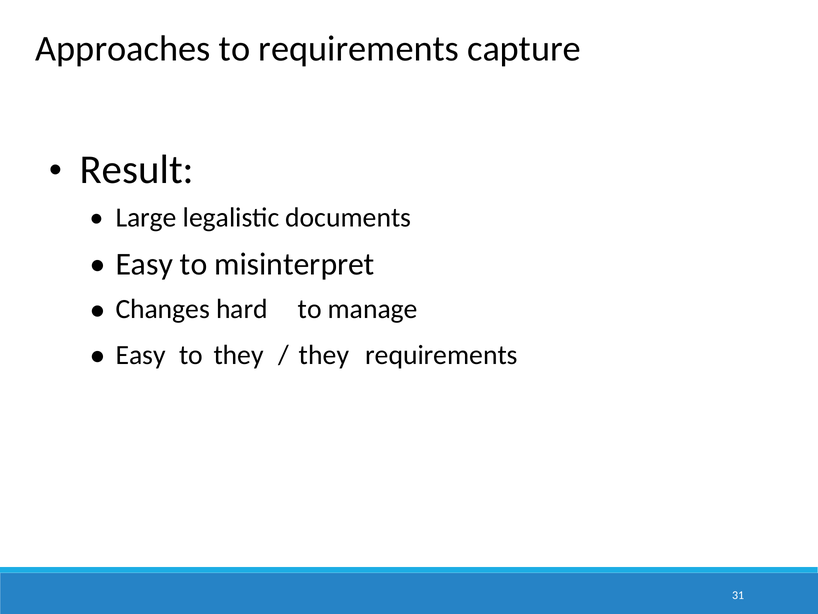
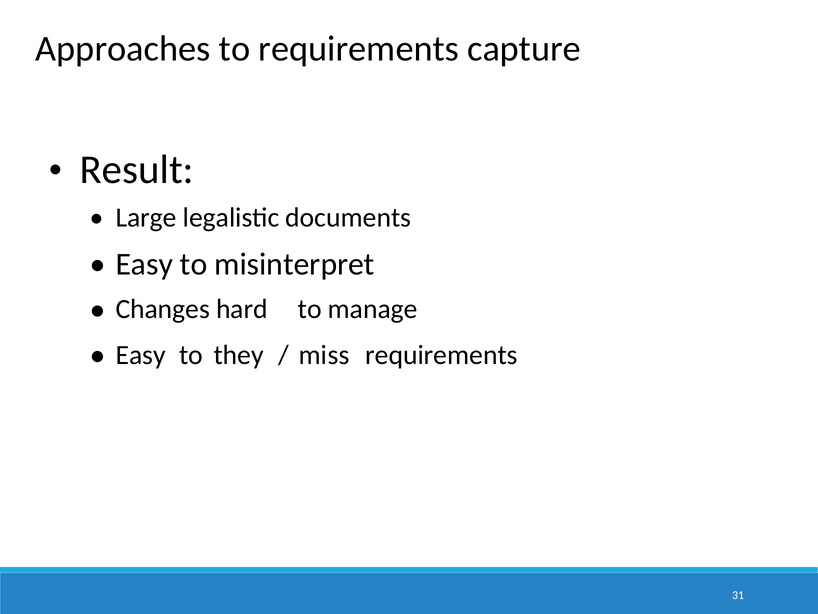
they: they -> miss (324, 355)
